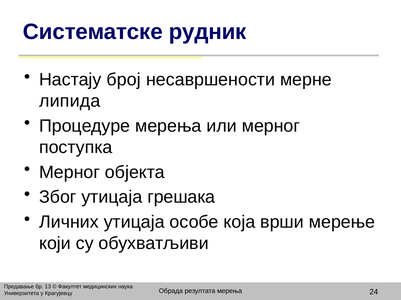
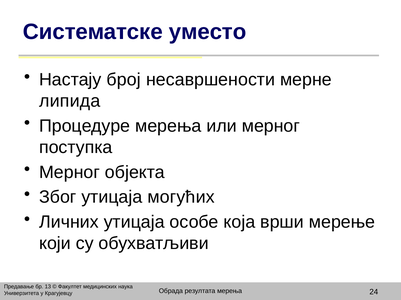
рудник: рудник -> уместо (208, 32)
грешака: грешака -> могућих (181, 198)
